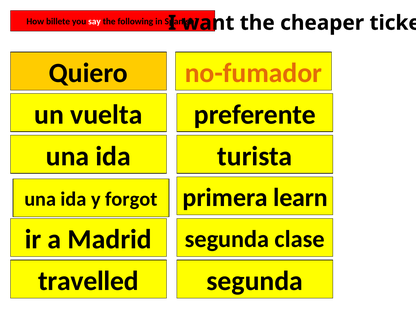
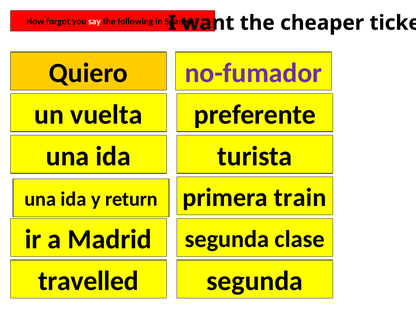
billete: billete -> forgot (58, 21)
no-fumador colour: orange -> purple (253, 73)
learn: learn -> train (300, 198)
forgot: forgot -> return (131, 199)
